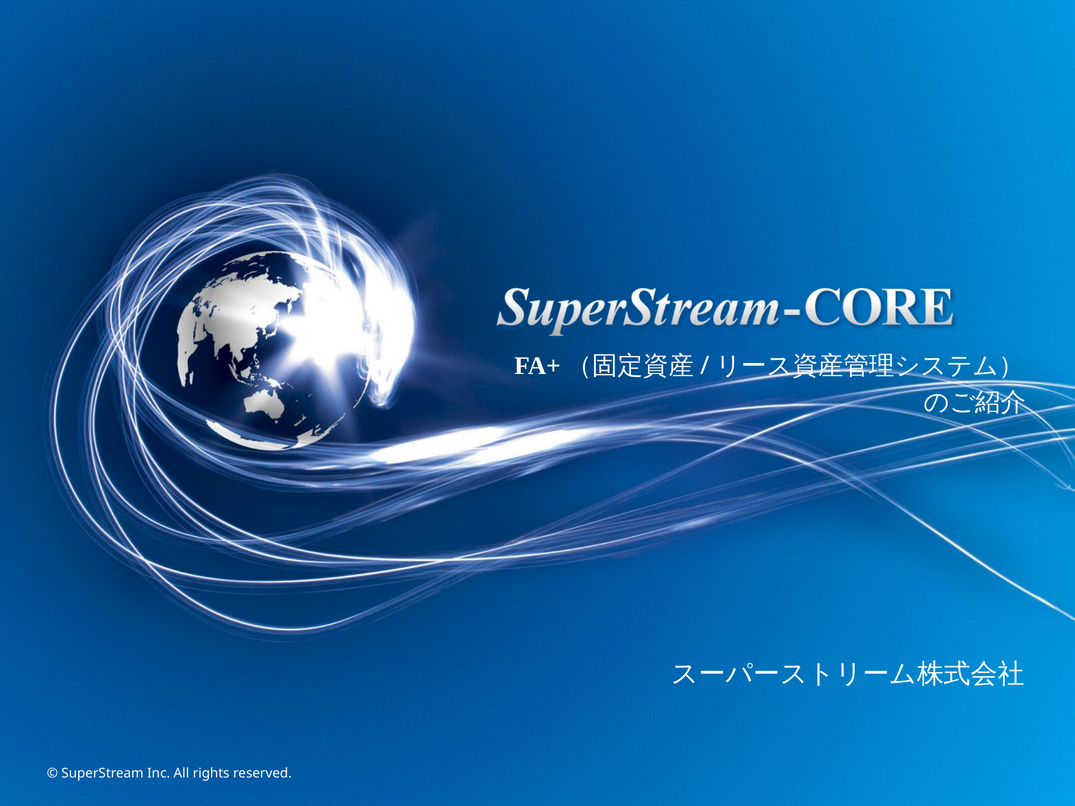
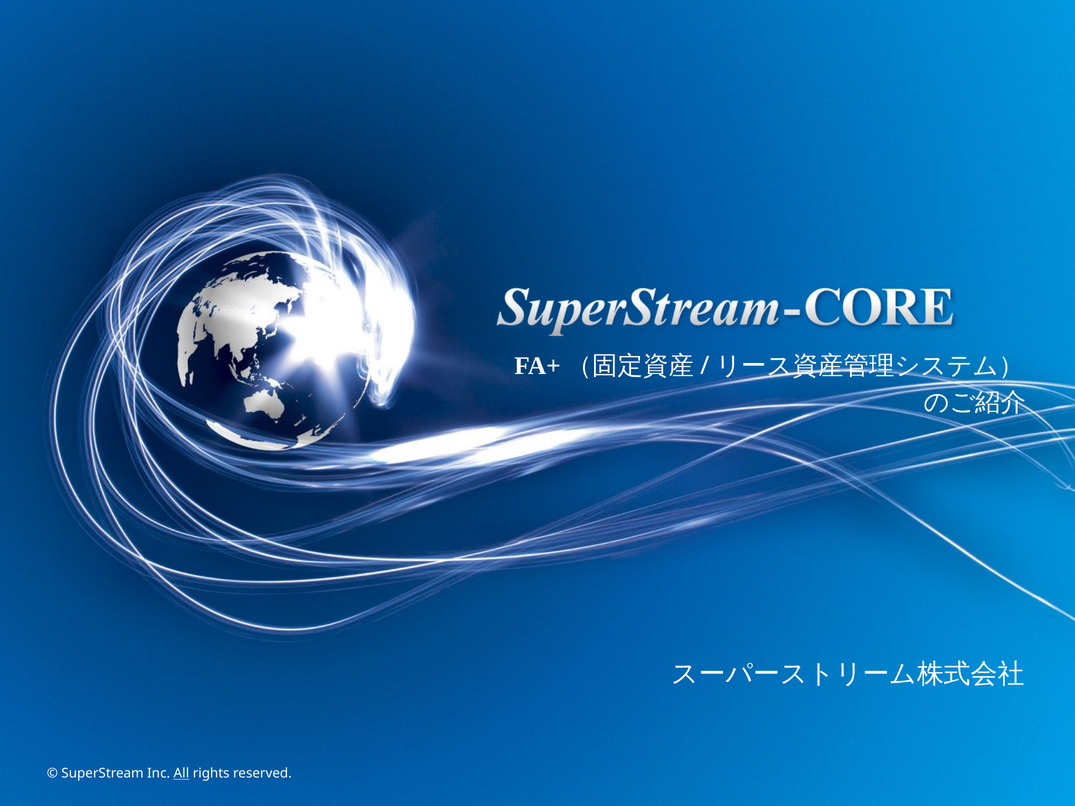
All underline: none -> present (181, 774)
